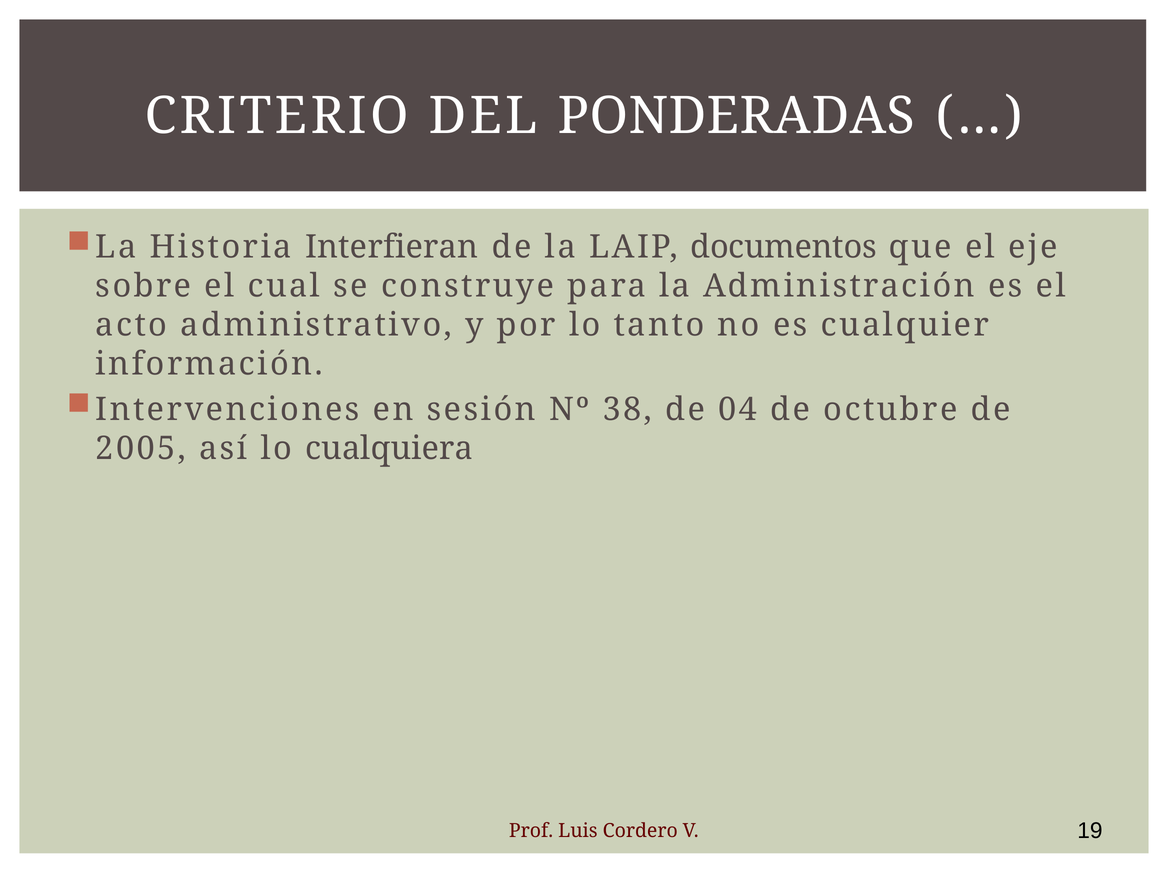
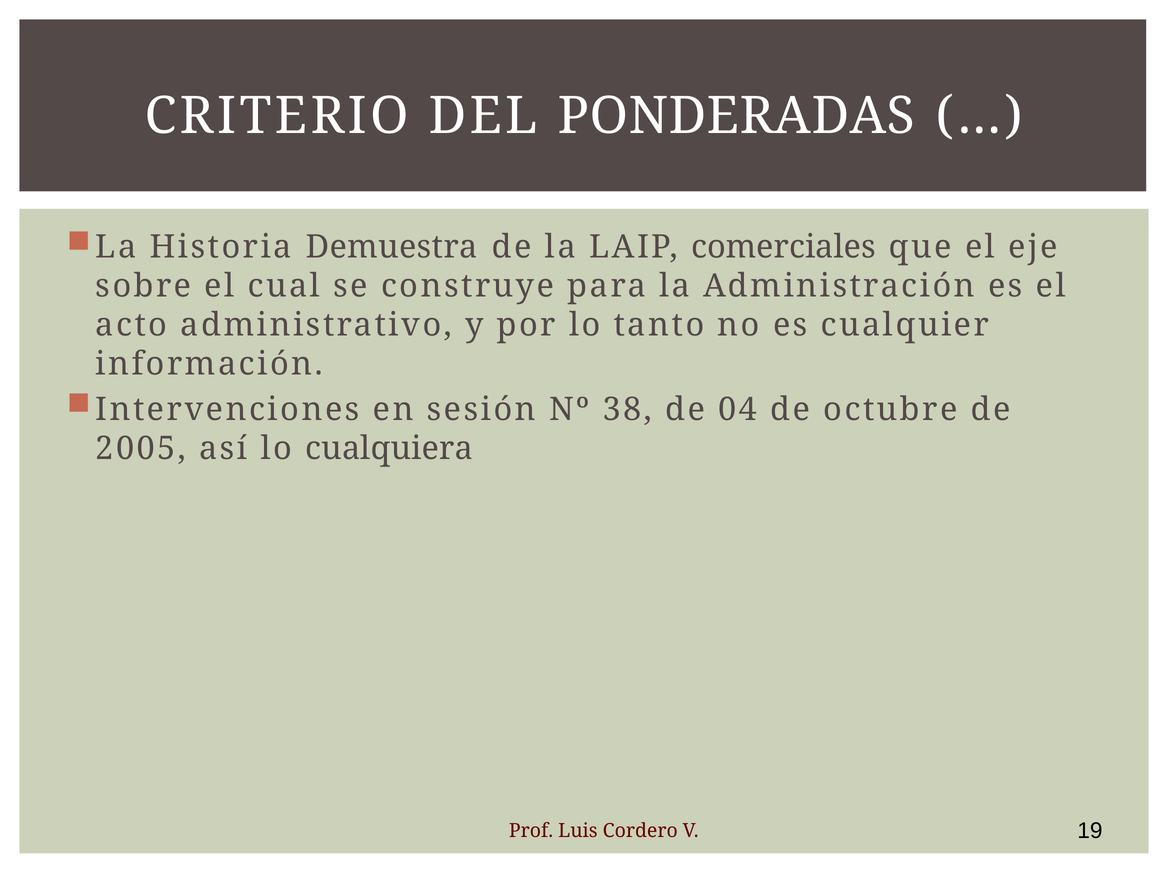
Interfieran: Interfieran -> Demuestra (392, 247)
documentos: documentos -> comerciales (783, 247)
